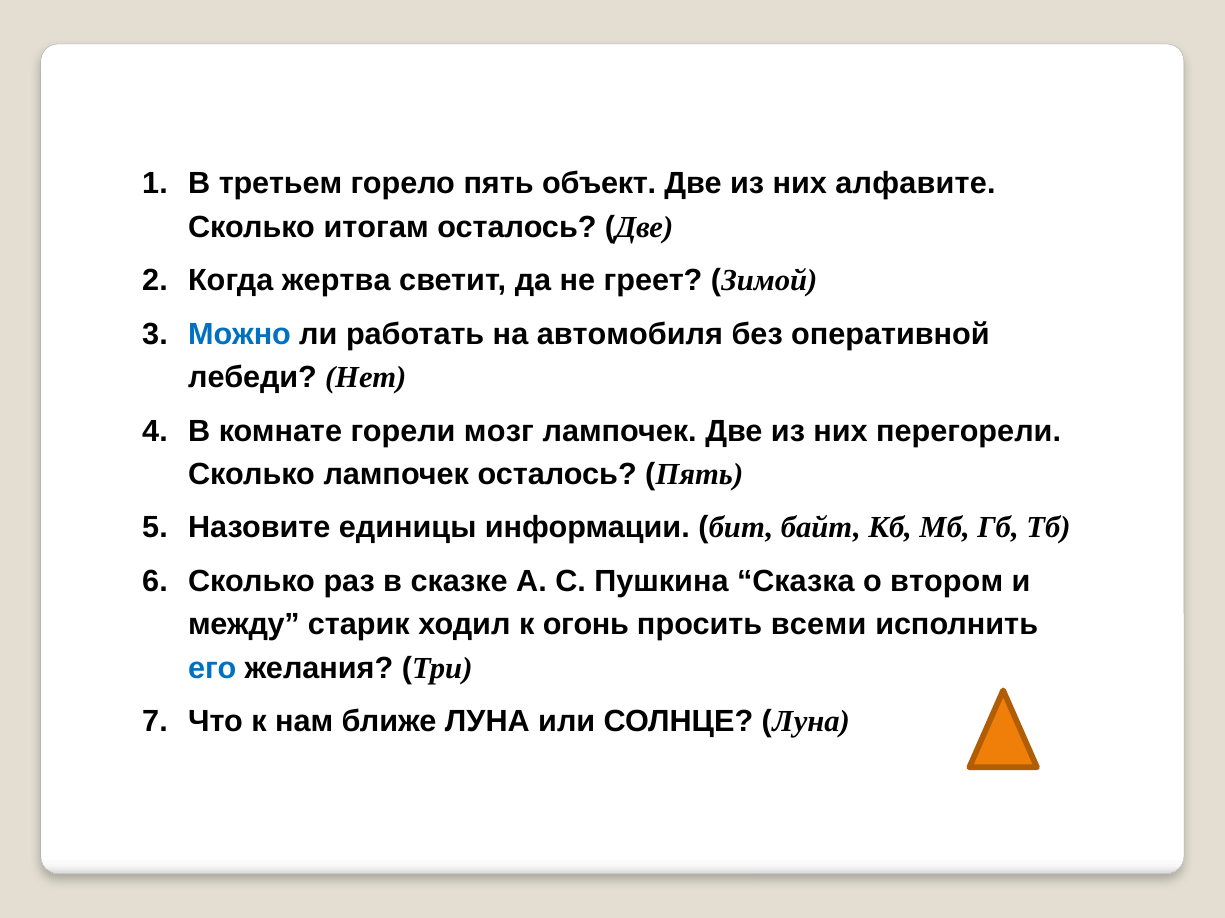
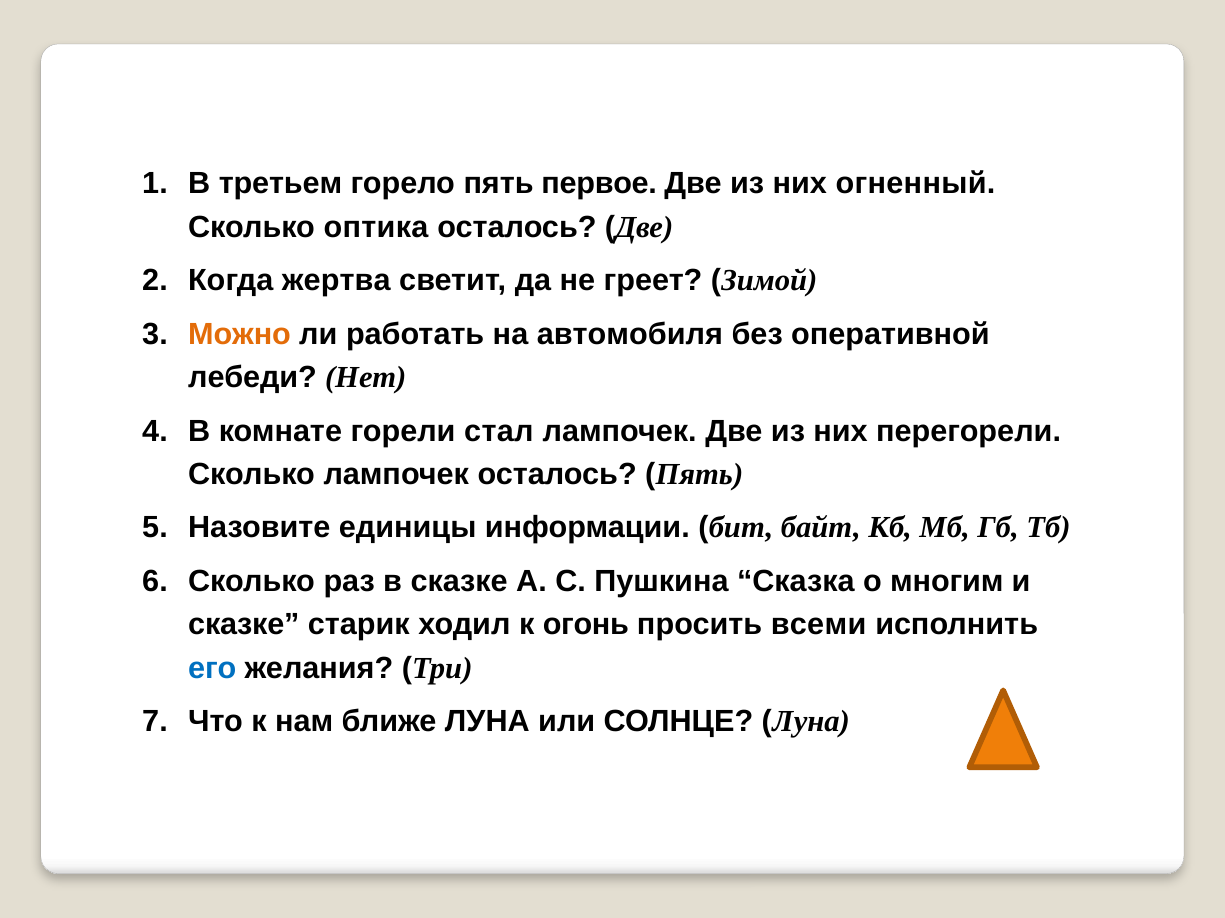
объект: объект -> первое (599, 184)
алфавите: алфавите -> огненный (915, 184)
итогам: итогам -> оптика (376, 227)
Можно colour: blue -> orange (240, 334)
мозг: мозг -> стал (499, 431)
втором: втором -> многим (947, 582)
между: между -> сказке (244, 625)
